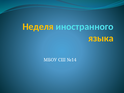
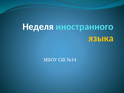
Неделя colour: yellow -> white (38, 27)
